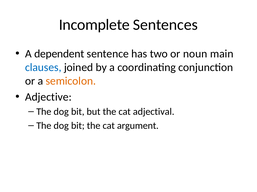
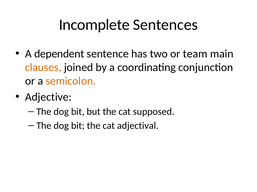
noun: noun -> team (195, 54)
clauses colour: blue -> orange (43, 68)
adjectival: adjectival -> supposed (154, 112)
argument: argument -> adjectival (138, 126)
